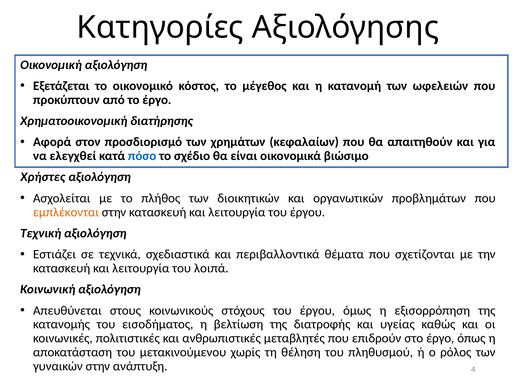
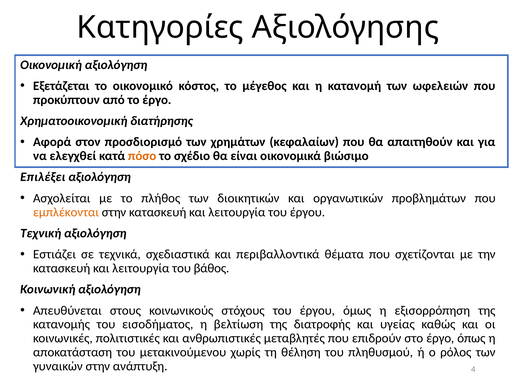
πόσο colour: blue -> orange (142, 156)
Χρήστες: Χρήστες -> Επιλέξει (43, 177)
λοιπά: λοιπά -> βάθος (211, 268)
